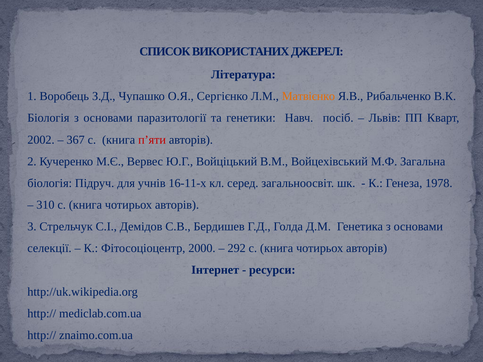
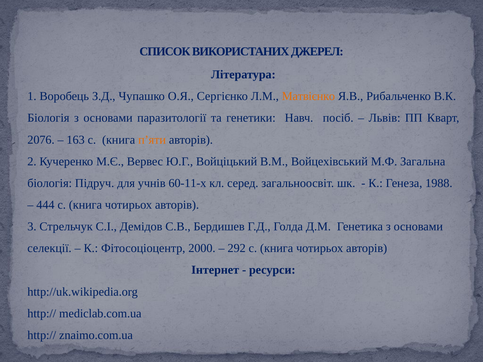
2002: 2002 -> 2076 (41, 140)
367: 367 -> 163 (76, 140)
п’яти colour: red -> orange (152, 140)
16-11-х: 16-11-х -> 60-11-х (187, 183)
1978: 1978 -> 1988 (439, 183)
310: 310 -> 444 (45, 205)
